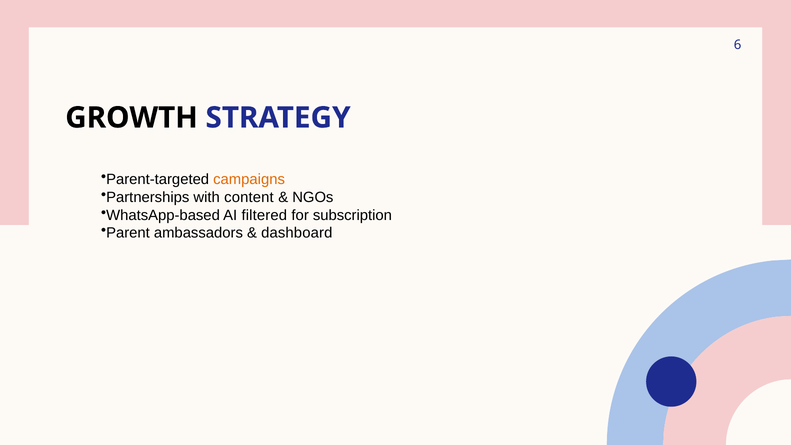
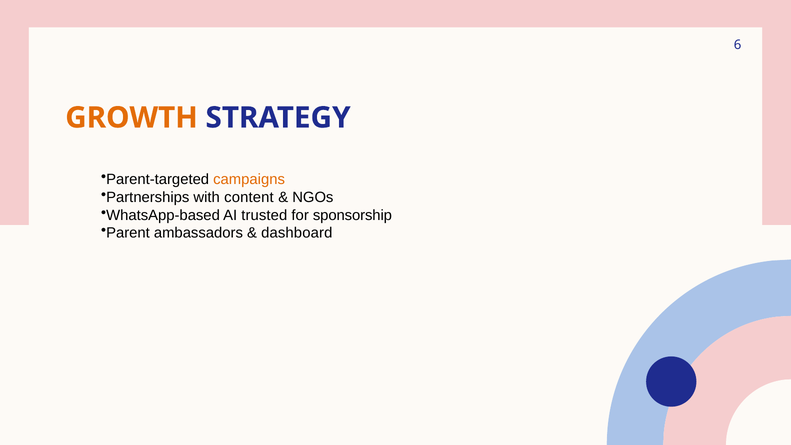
GROWTH colour: black -> orange (132, 118)
filtered: filtered -> trusted (264, 215)
subscription: subscription -> sponsorship (352, 215)
